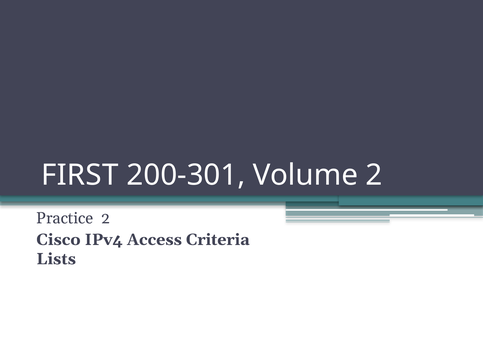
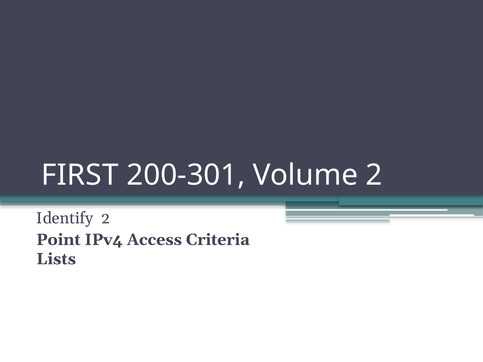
Practice: Practice -> Identify (65, 218)
Cisco: Cisco -> Point (58, 240)
